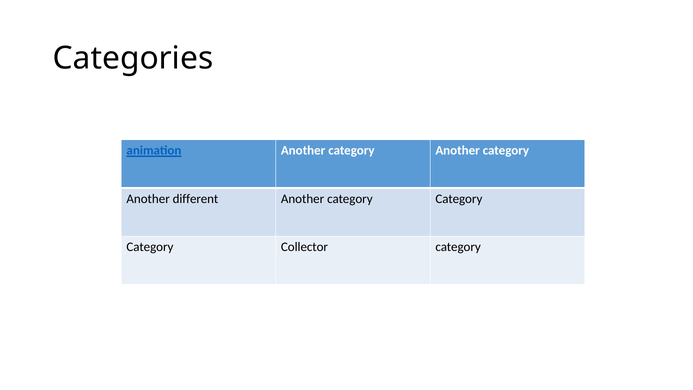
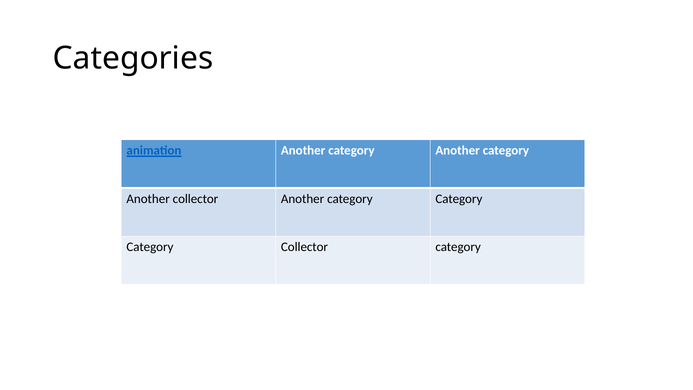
Another different: different -> collector (195, 199)
